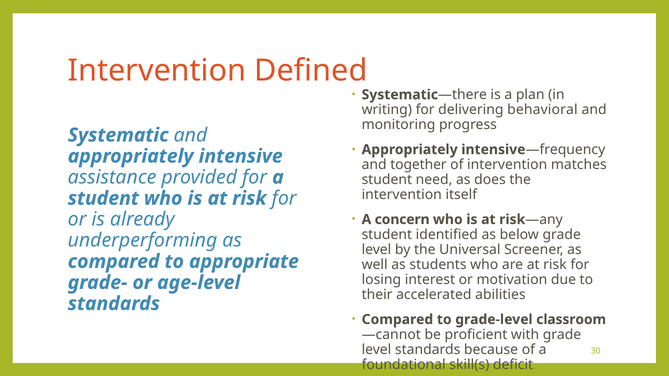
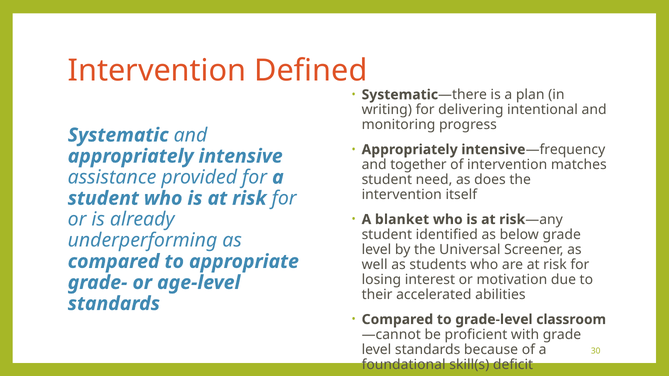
behavioral: behavioral -> intentional (542, 110)
concern: concern -> blanket (402, 220)
